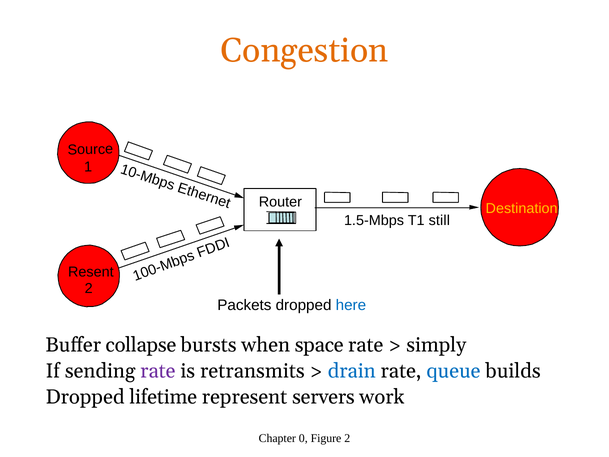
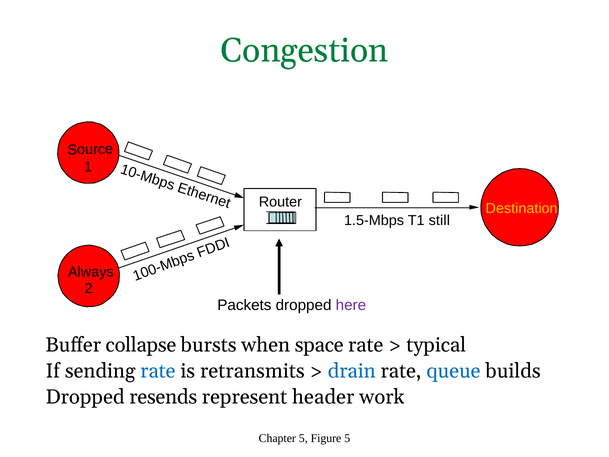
Congestion colour: orange -> green (304, 51)
Resent: Resent -> Always (91, 272)
here colour: blue -> purple (351, 305)
simply: simply -> typical (436, 345)
rate colour: purple -> blue (158, 371)
lifetime: lifetime -> resends (163, 397)
servers: servers -> header (323, 397)
Chapter 0: 0 -> 5 (303, 438)
Figure 2: 2 -> 5 (347, 438)
